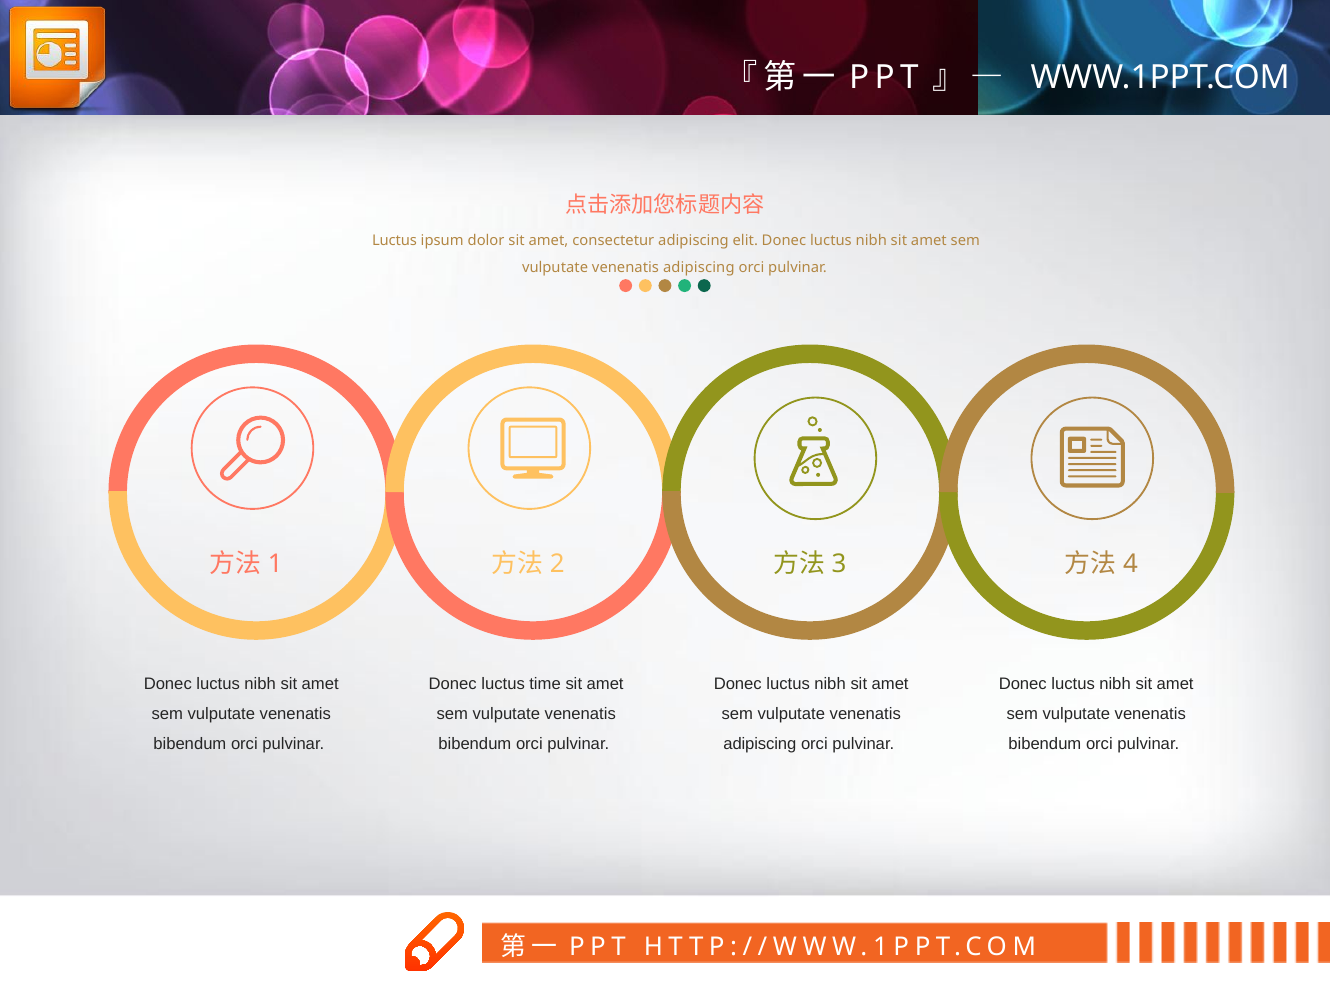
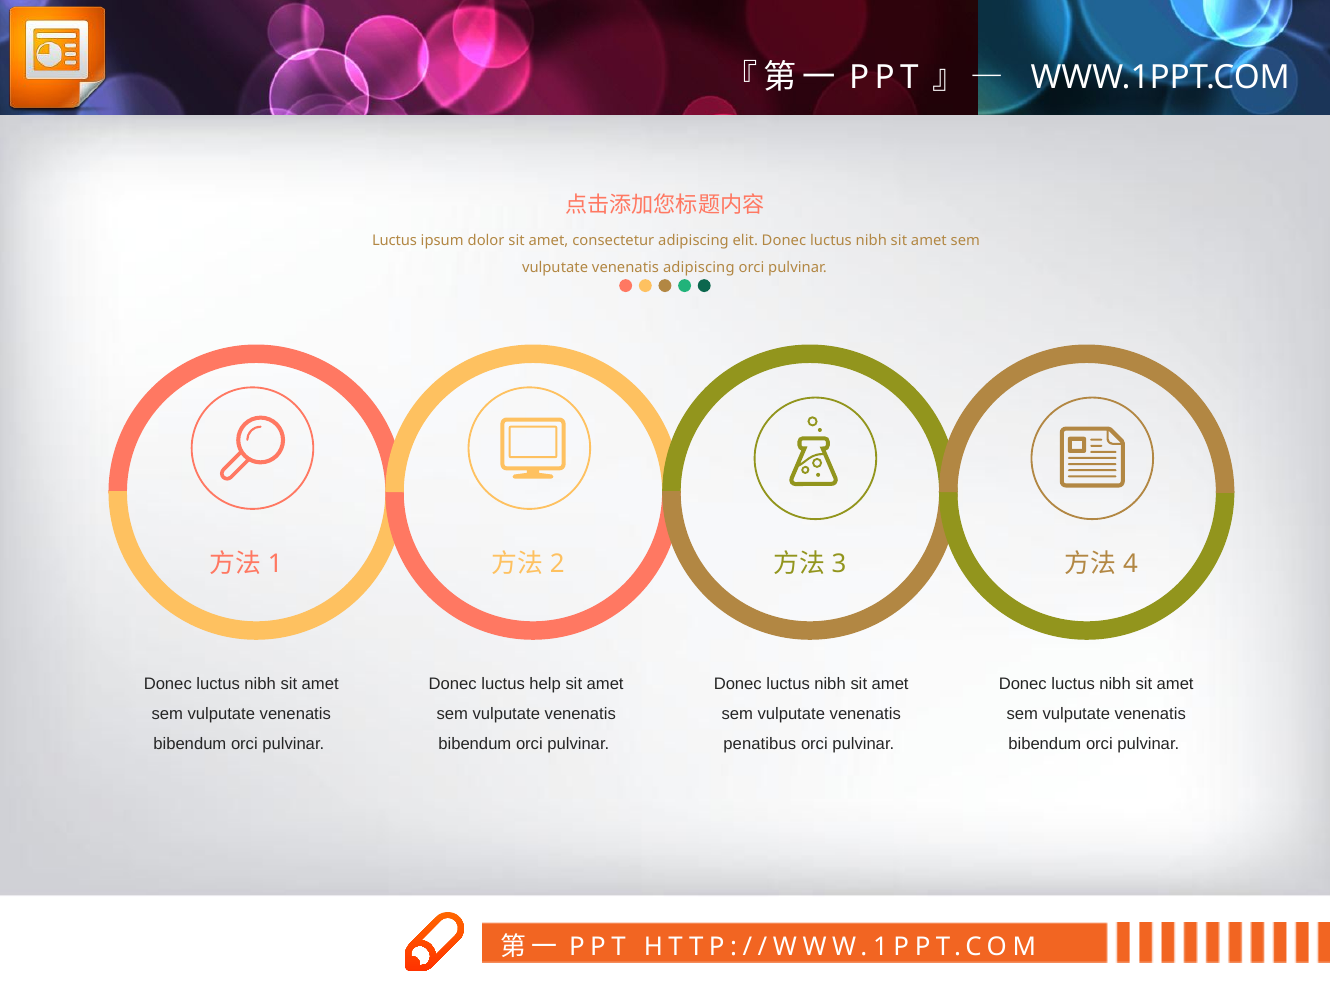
time: time -> help (545, 684)
adipiscing: adipiscing -> penatibus (760, 744)
